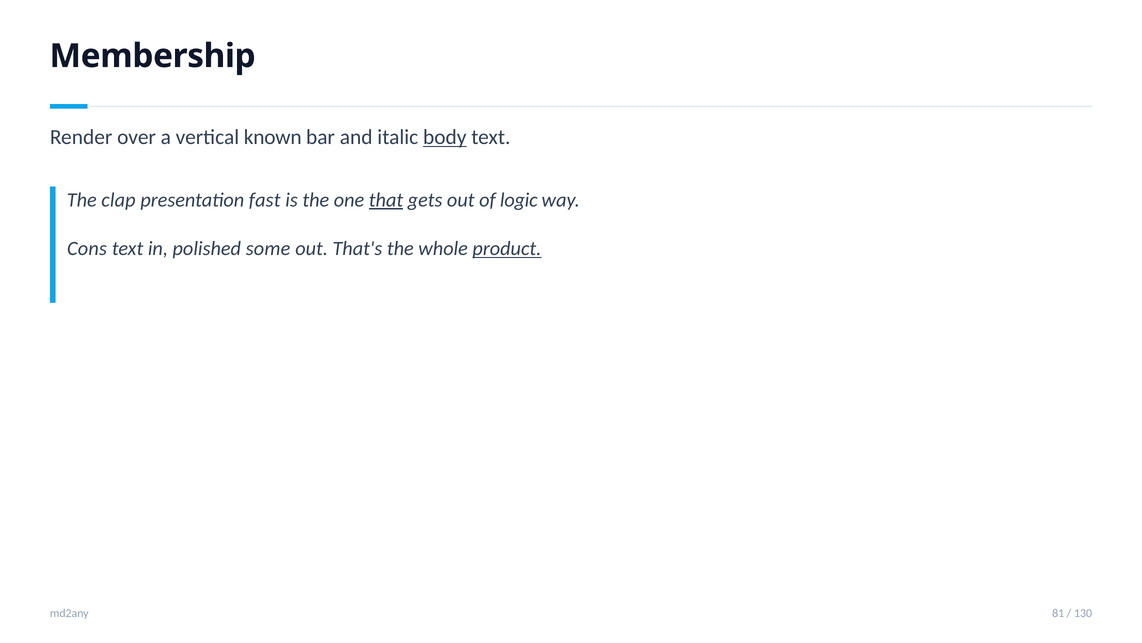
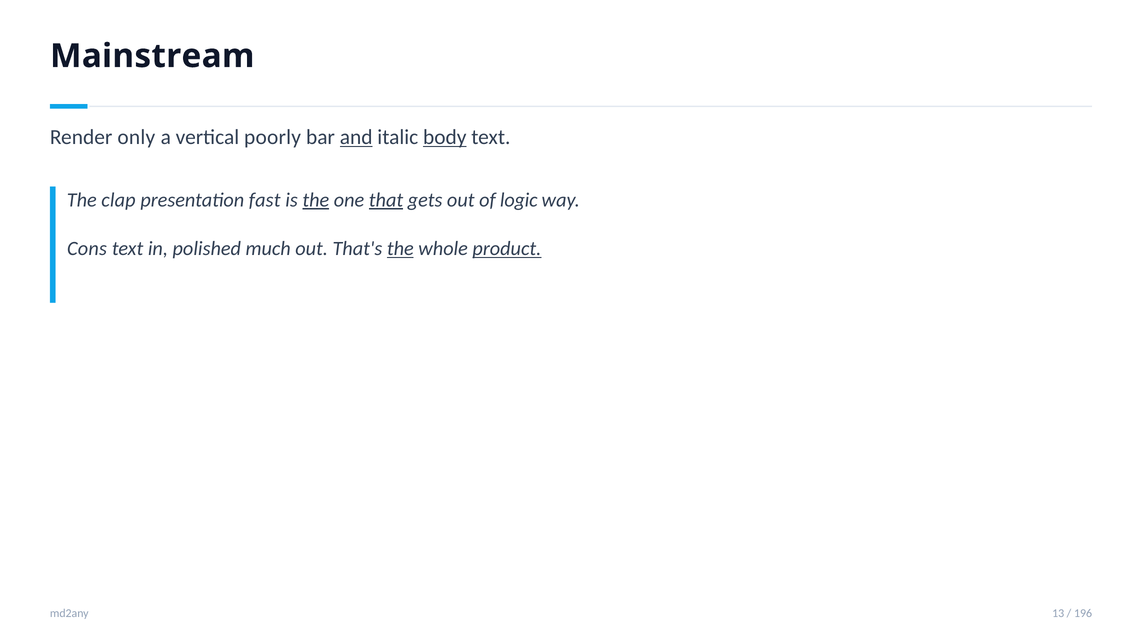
Membership: Membership -> Mainstream (152, 56)
over: over -> only (136, 137)
known: known -> poorly (273, 137)
and underline: none -> present (356, 137)
the underline: none -> present (316, 200)
some: some -> much (268, 248)
the underline: none -> present (400, 248)
81: 81 -> 13 (1058, 613)
130: 130 -> 196 (1083, 613)
